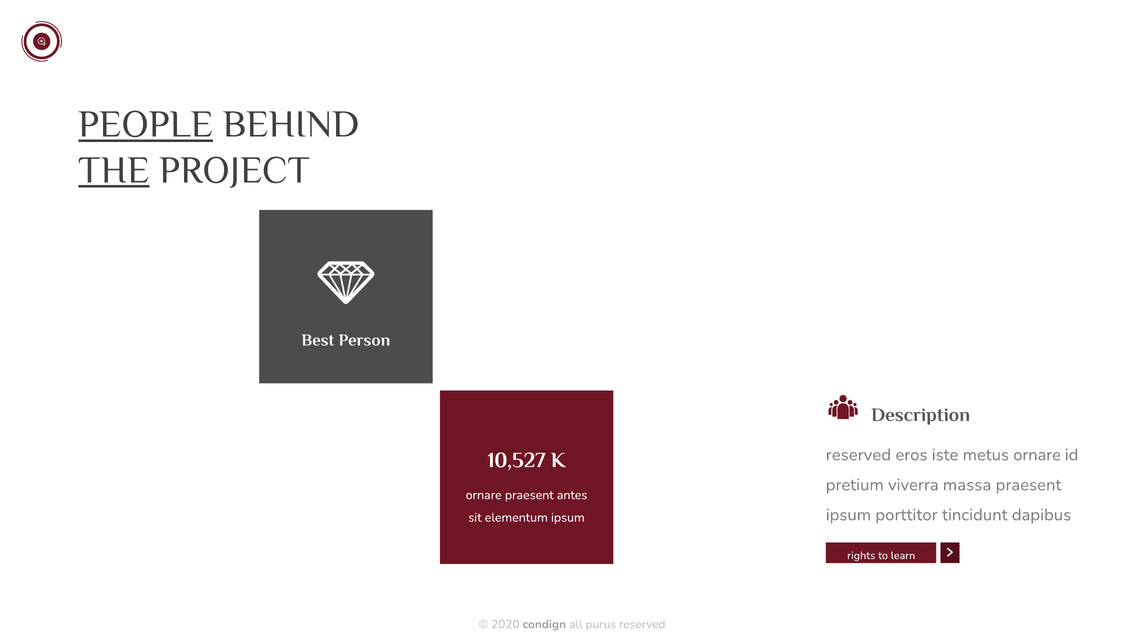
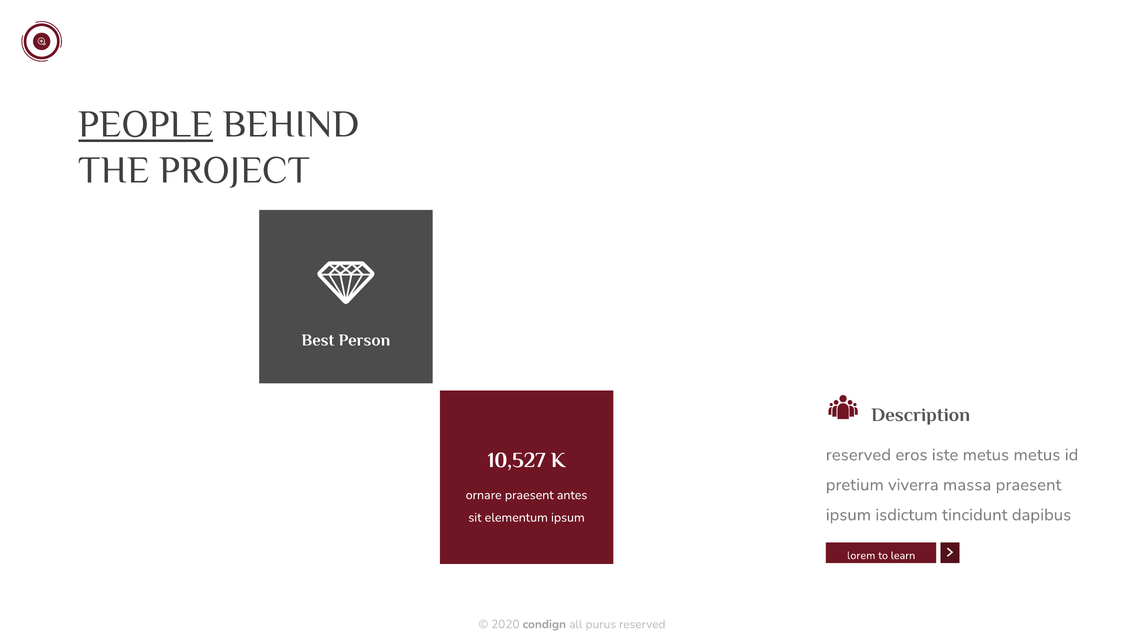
THE underline: present -> none (114, 170)
metus ornare: ornare -> metus (1037, 455)
porttitor: porttitor -> isdictum (907, 515)
rights: rights -> lorem (861, 556)
